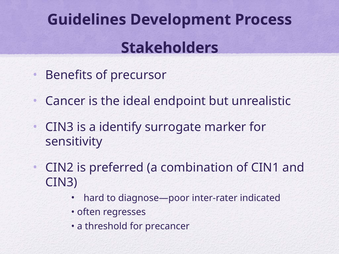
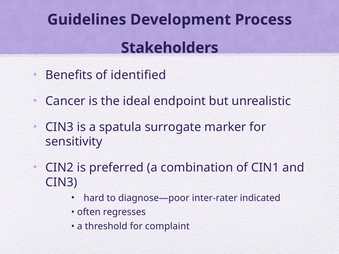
precursor: precursor -> identified (138, 75)
identify: identify -> spatula (120, 127)
precancer: precancer -> complaint (167, 226)
